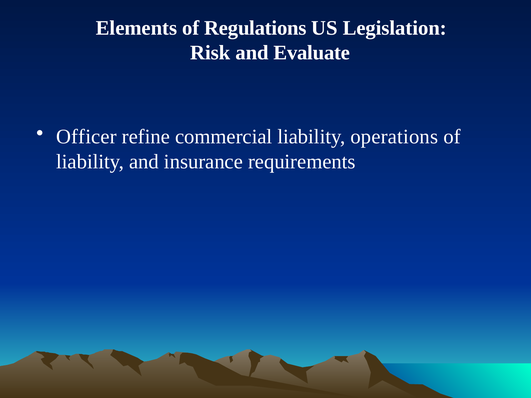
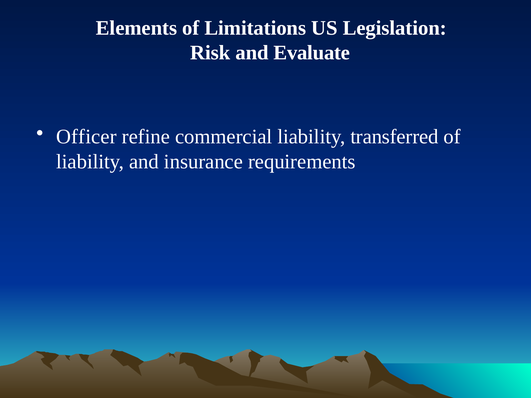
Regulations: Regulations -> Limitations (255, 28)
operations: operations -> transferred (394, 137)
